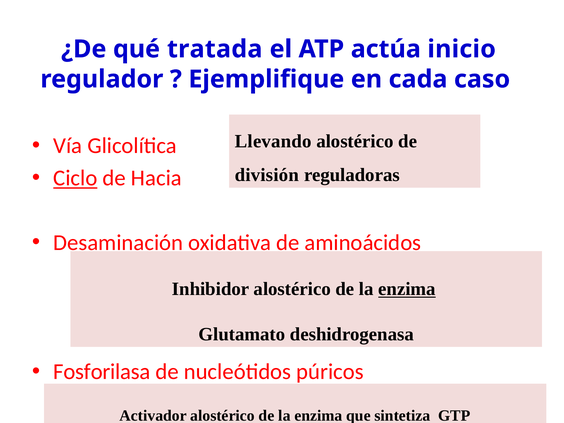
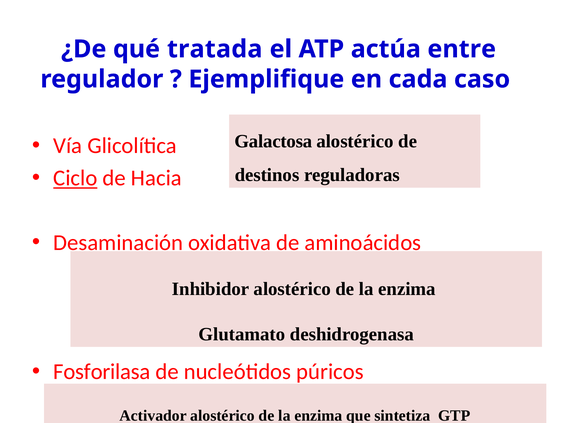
inicio: inicio -> entre (462, 49)
Llevando: Llevando -> Galactosa (273, 141)
división: división -> destinos (267, 175)
enzima underline: present -> none (407, 289)
